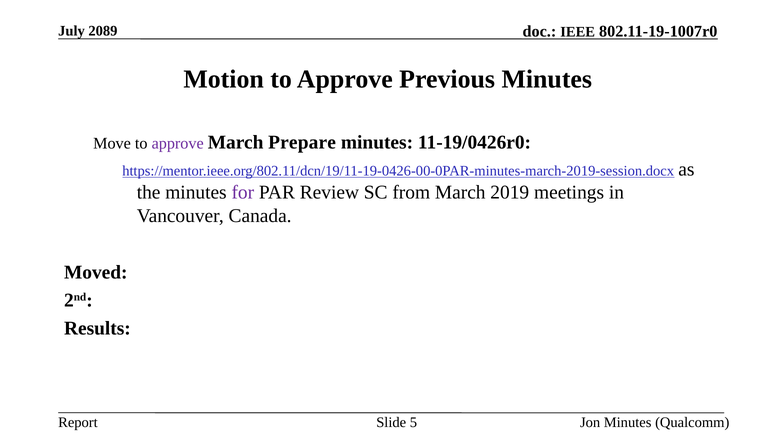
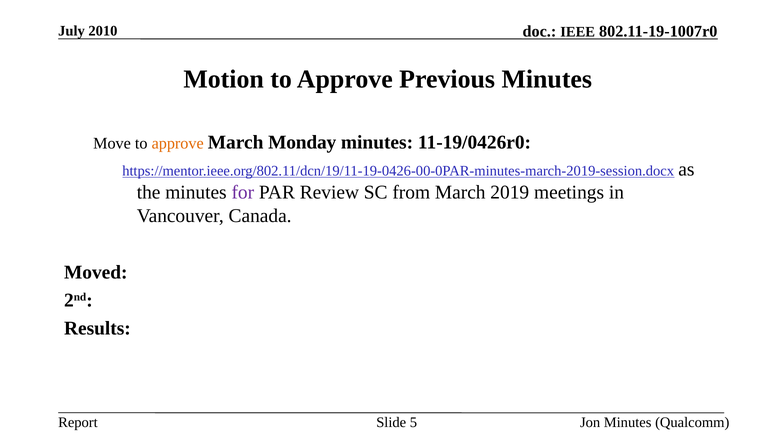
2089: 2089 -> 2010 (103, 31)
approve colour: purple -> orange (178, 143)
Prepare: Prepare -> Monday (302, 142)
